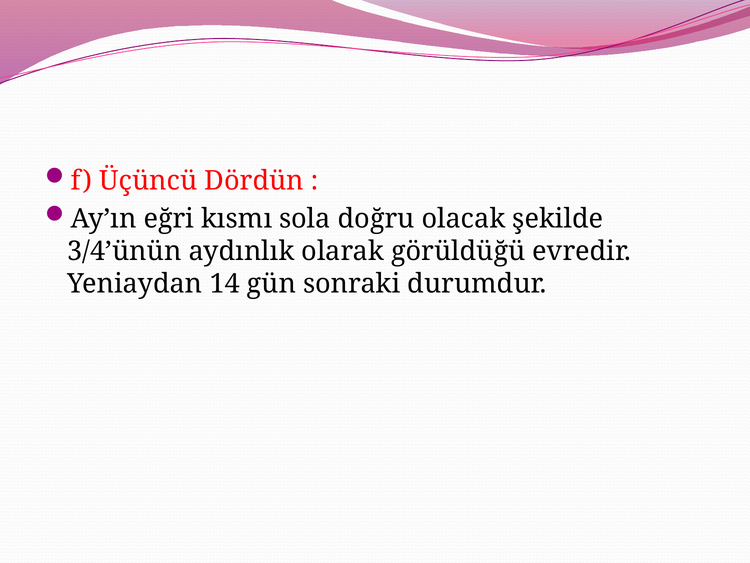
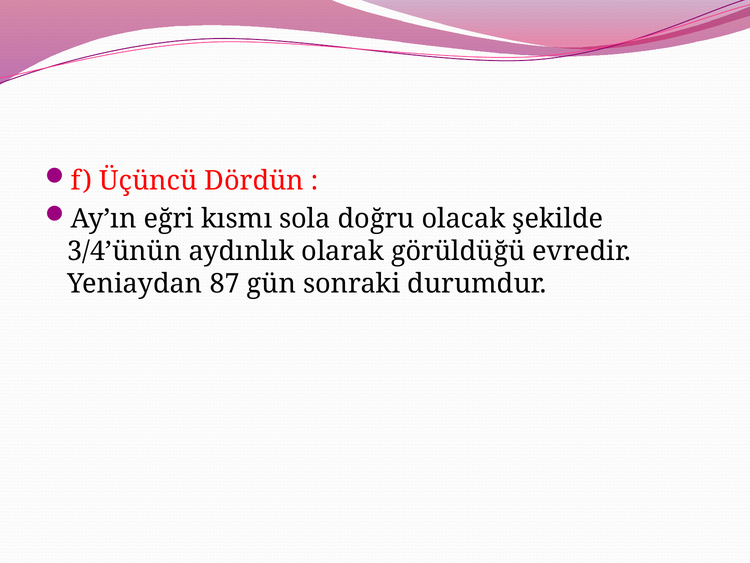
14: 14 -> 87 (225, 283)
